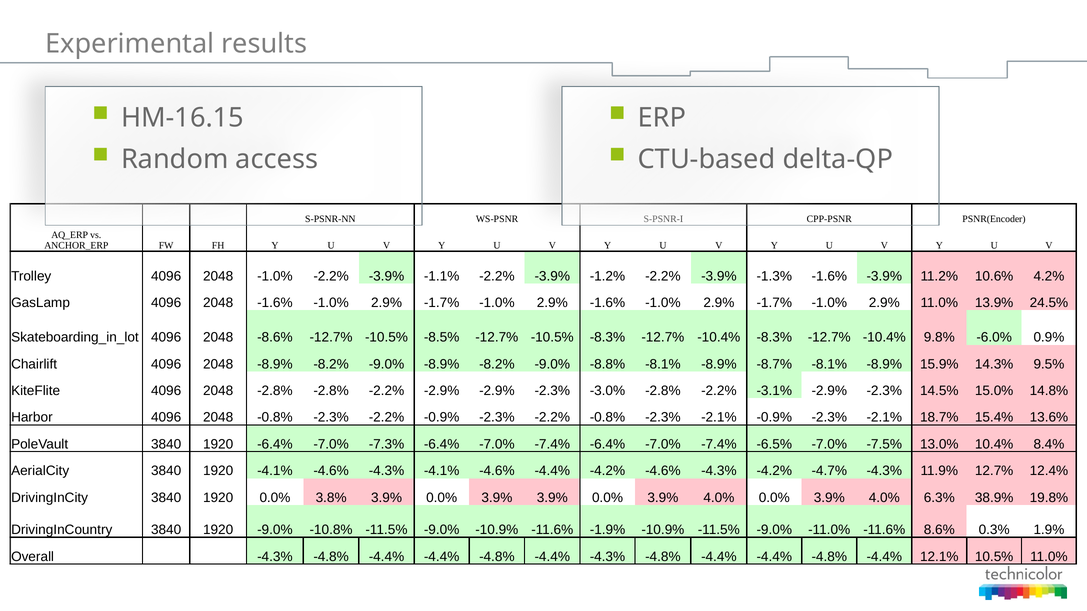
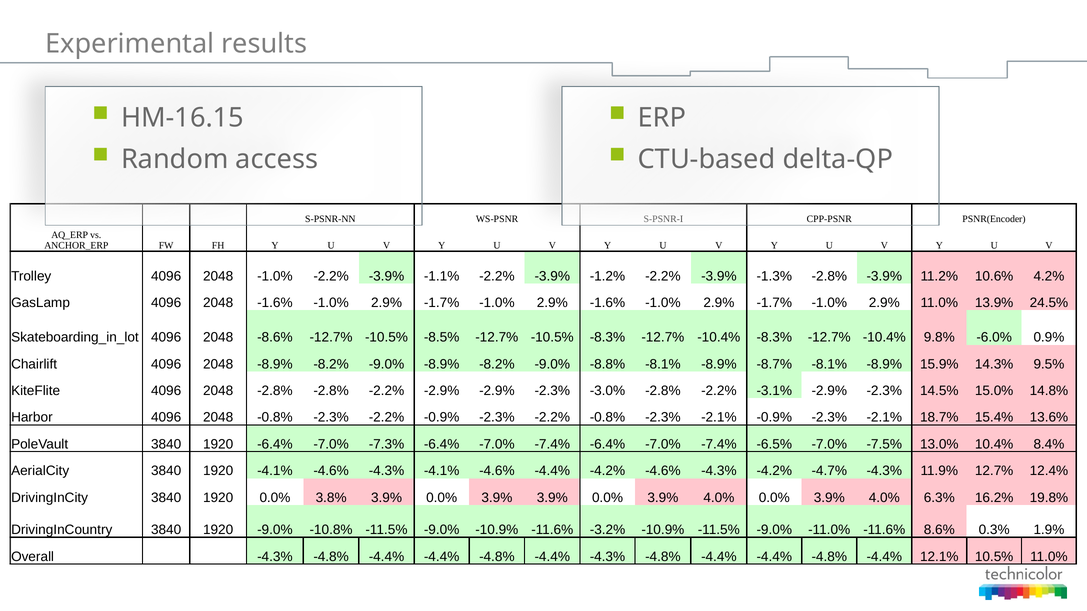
-1.3% -1.6%: -1.6% -> -2.8% (829, 276)
38.9%: 38.9% -> 16.2% (994, 498)
-1.9%: -1.9% -> -3.2% (607, 530)
